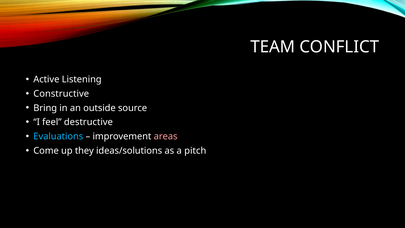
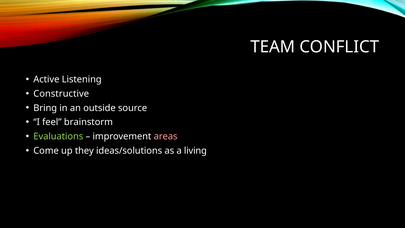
destructive: destructive -> brainstorm (88, 122)
Evaluations colour: light blue -> light green (58, 136)
pitch: pitch -> living (195, 151)
